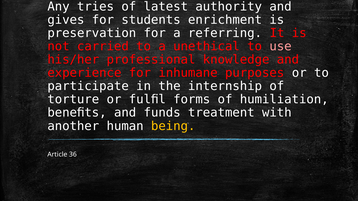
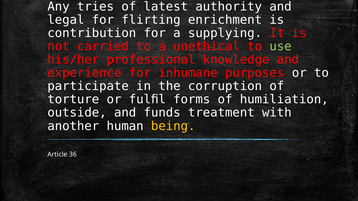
gives: gives -> legal (66, 20)
students: students -> flirting (151, 20)
preservation: preservation -> contribution (92, 33)
referring: referring -> supplying (225, 33)
use colour: pink -> light green (281, 46)
internship: internship -> corruption (225, 86)
beneﬁts: beneﬁts -> outside (77, 113)
